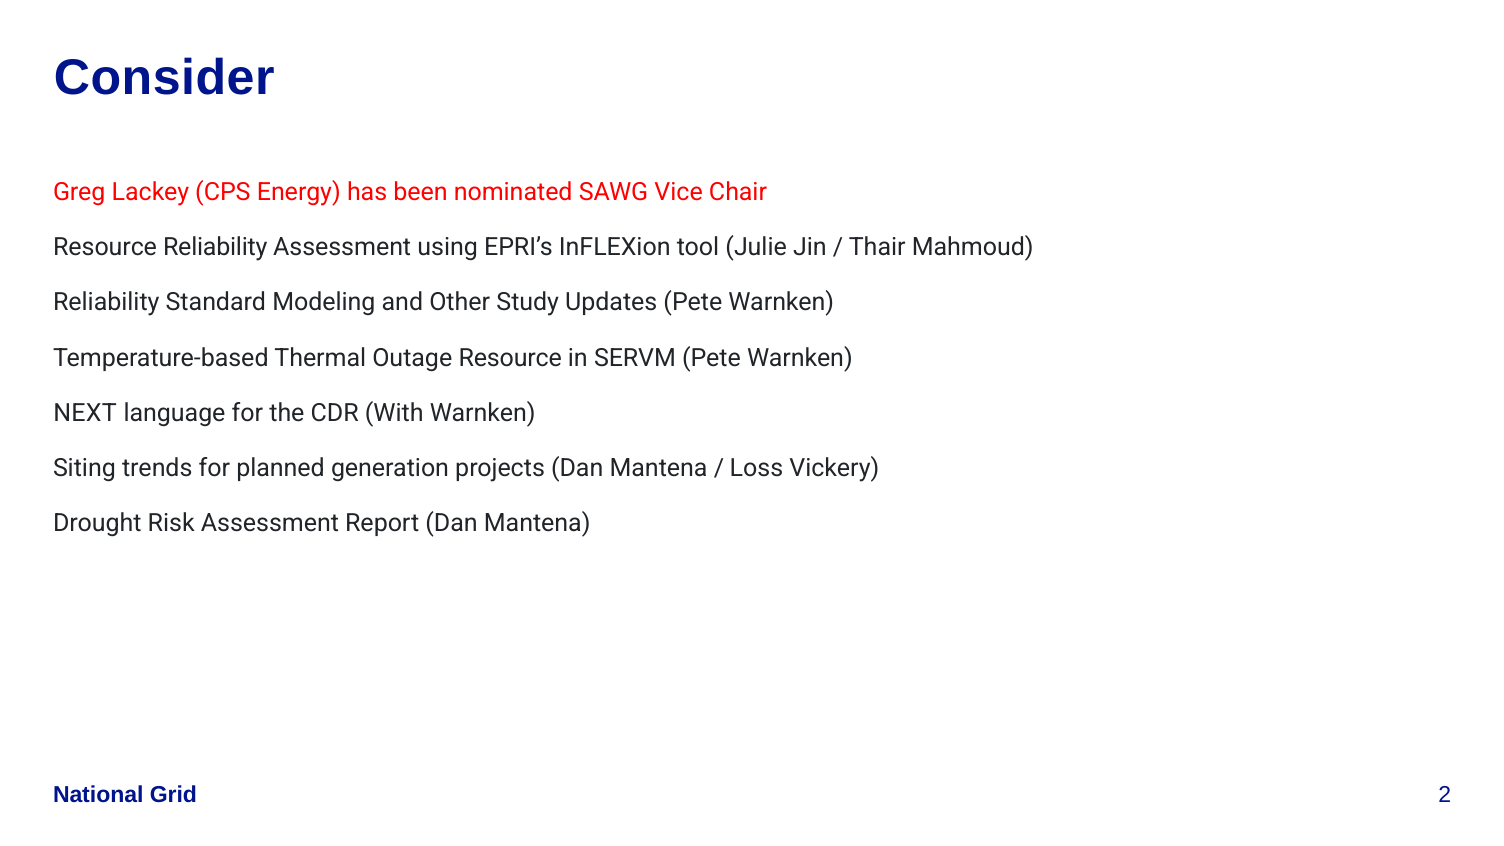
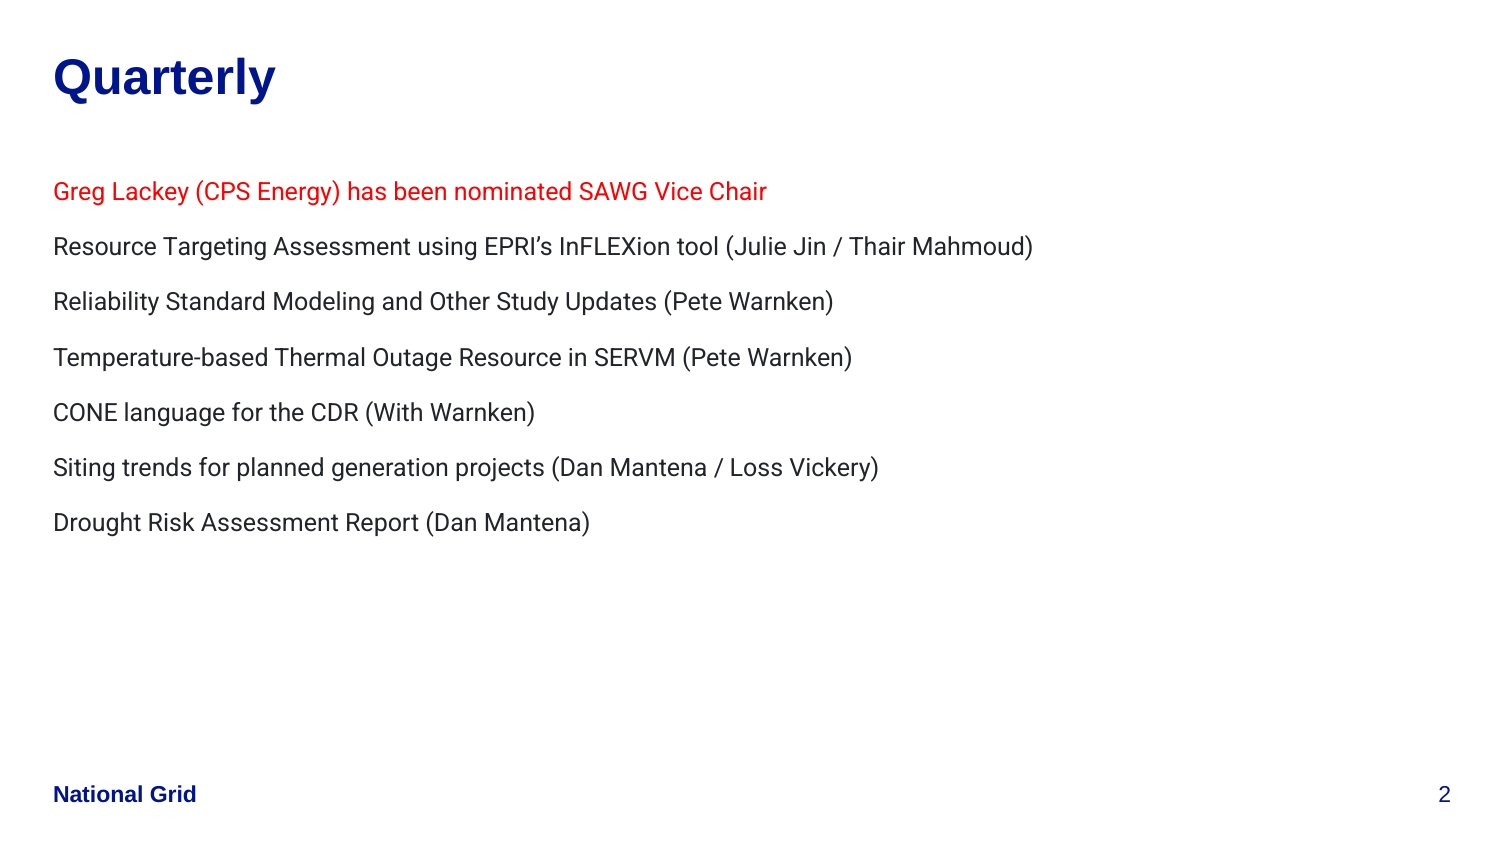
Consider: Consider -> Quarterly (164, 78)
Resource Reliability: Reliability -> Targeting (215, 248)
NEXT: NEXT -> CONE (85, 413)
